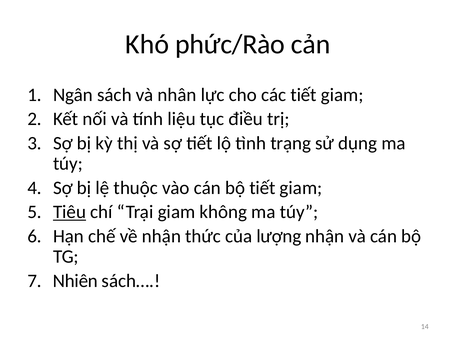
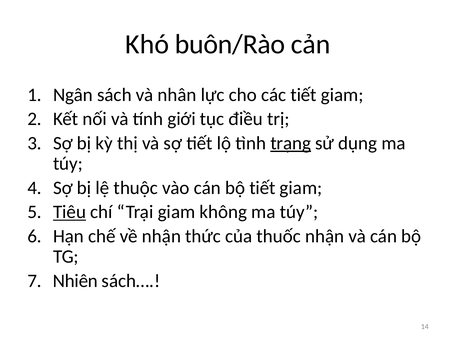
phức/Rào: phức/Rào -> buôn/Rào (230, 44)
liệu: liệu -> giới (182, 119)
trạng underline: none -> present (291, 143)
lượng: lượng -> thuốc (279, 236)
